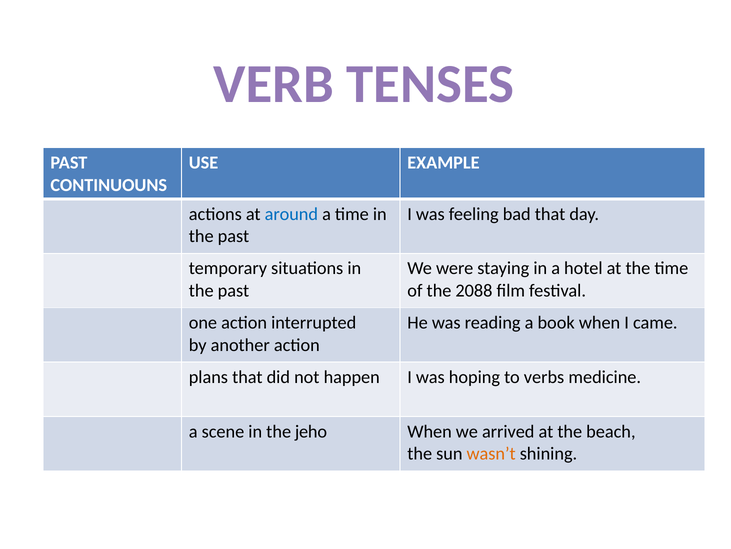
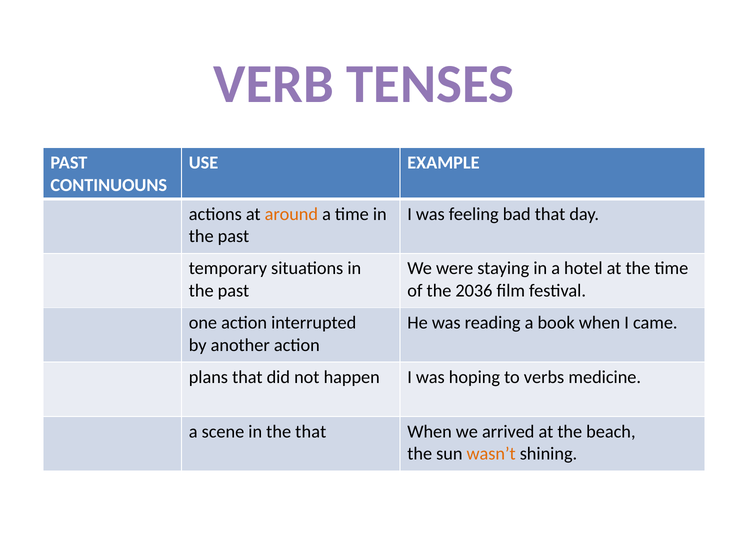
around colour: blue -> orange (291, 214)
2088: 2088 -> 2036 (474, 290)
the jeho: jeho -> that (311, 431)
